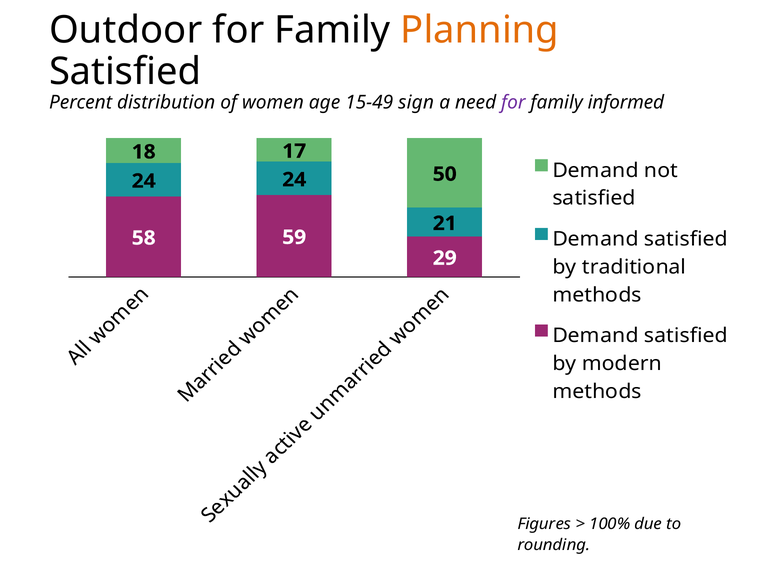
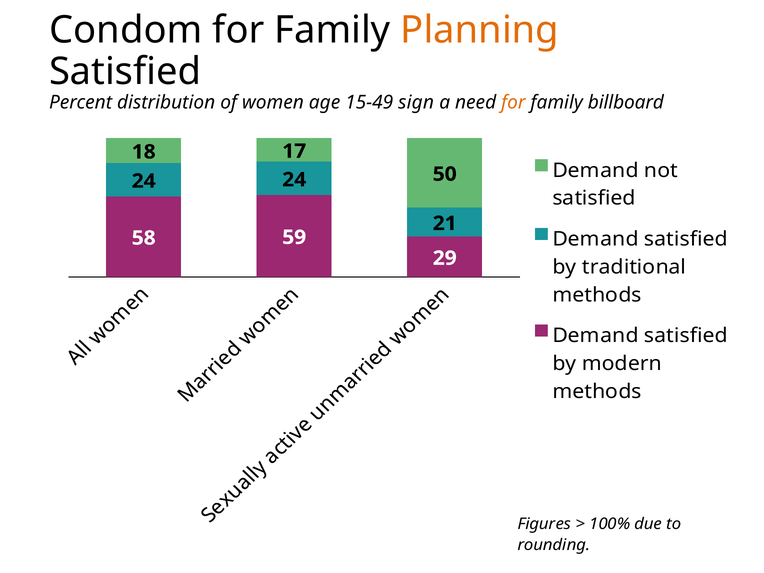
Outdoor: Outdoor -> Condom (126, 30)
for colour: purple -> orange (513, 102)
informed: informed -> billboard (626, 102)
